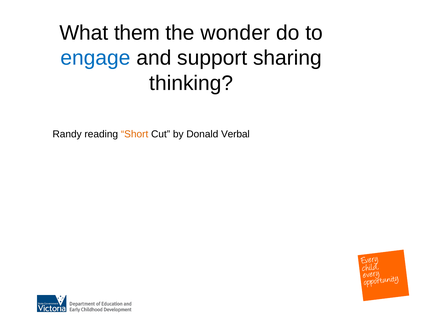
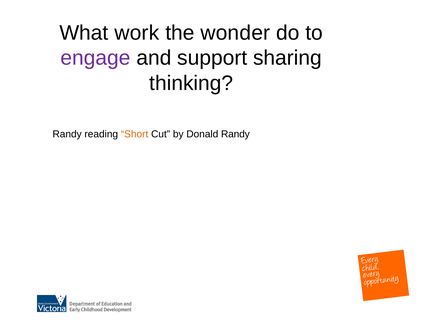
them: them -> work (137, 33)
engage colour: blue -> purple (96, 58)
Donald Verbal: Verbal -> Randy (235, 134)
